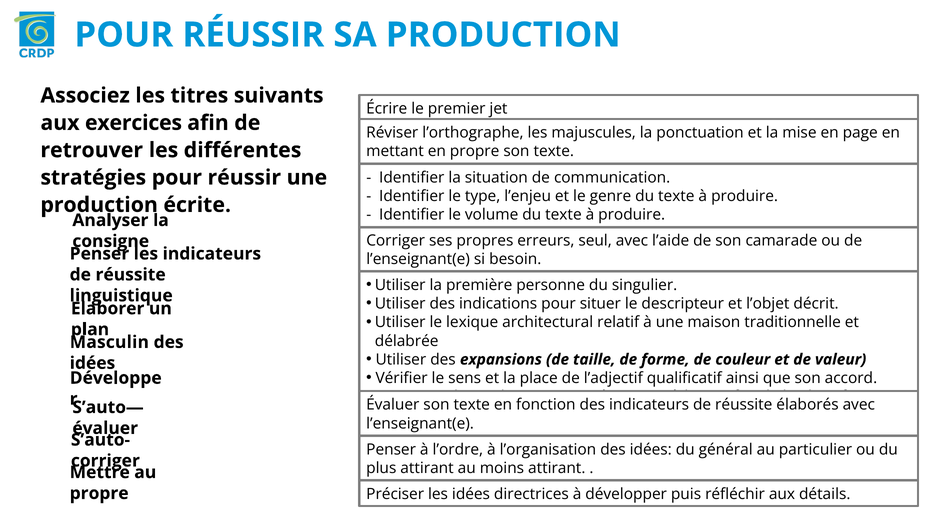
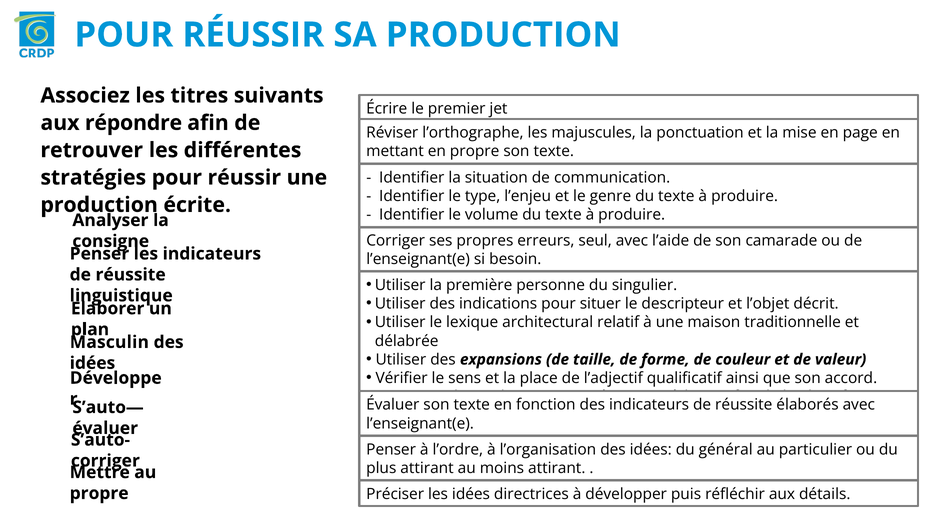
exercices: exercices -> répondre (134, 123)
